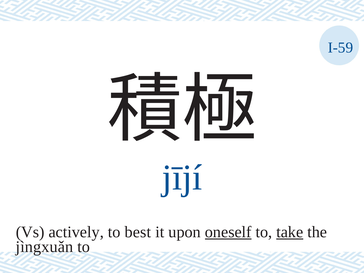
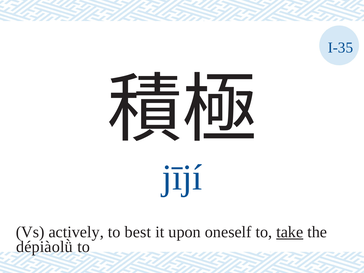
I-59: I-59 -> I-35 (340, 48)
oneself underline: present -> none (228, 232)
jìngxuǎn: jìngxuǎn -> dépiàolǜ (44, 247)
